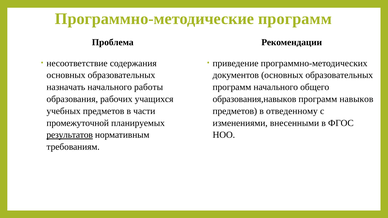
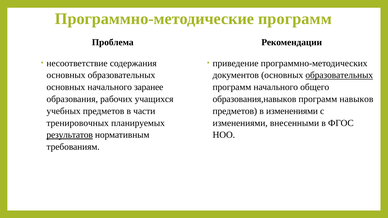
образовательных underline: none -> present (339, 75)
назначать: назначать -> основных (66, 87)
работы: работы -> заранее (149, 87)
в отведенному: отведенному -> изменениями (292, 111)
промежуточной: промежуточной -> тренировочных (78, 123)
